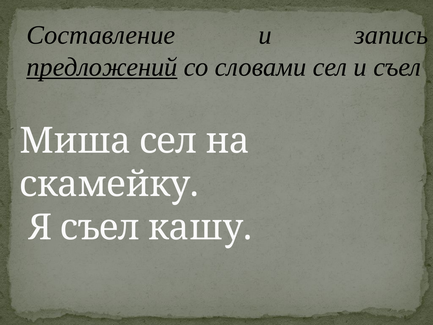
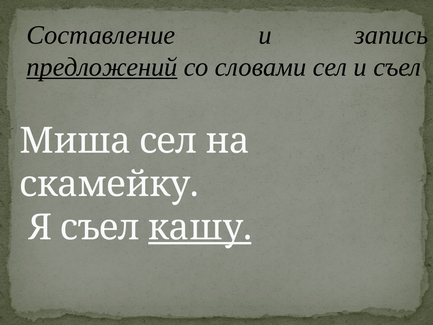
кашу underline: none -> present (200, 227)
